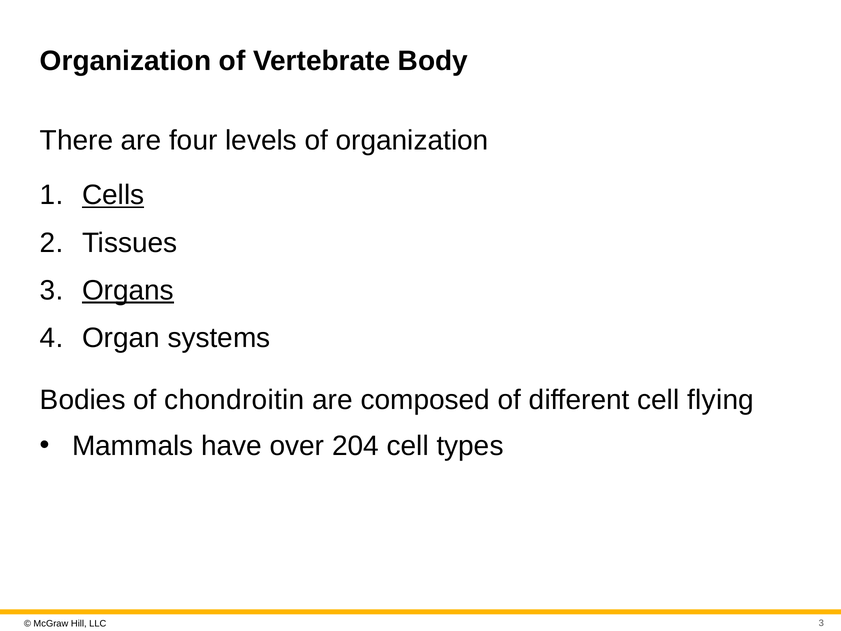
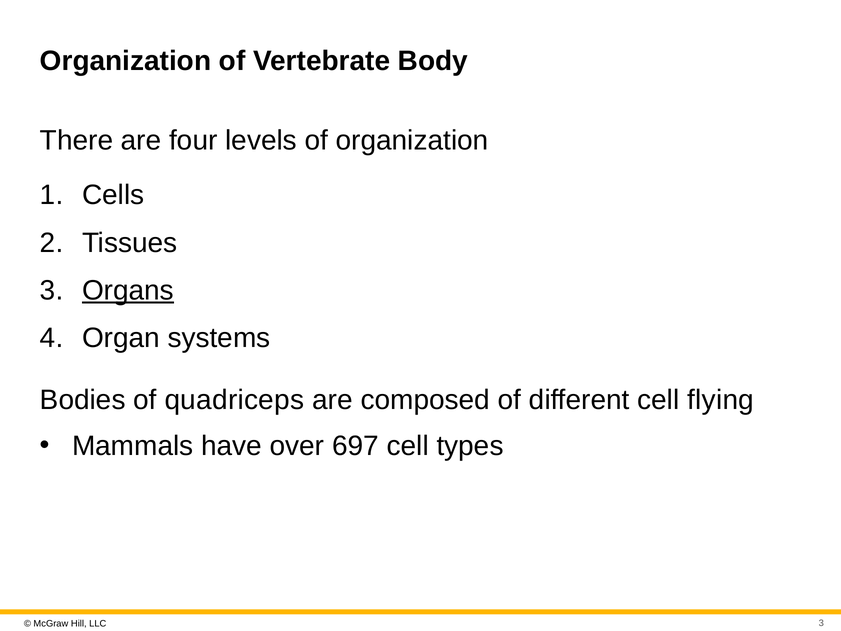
Cells underline: present -> none (113, 195)
chondroitin: chondroitin -> quadriceps (234, 400)
204: 204 -> 697 (356, 446)
